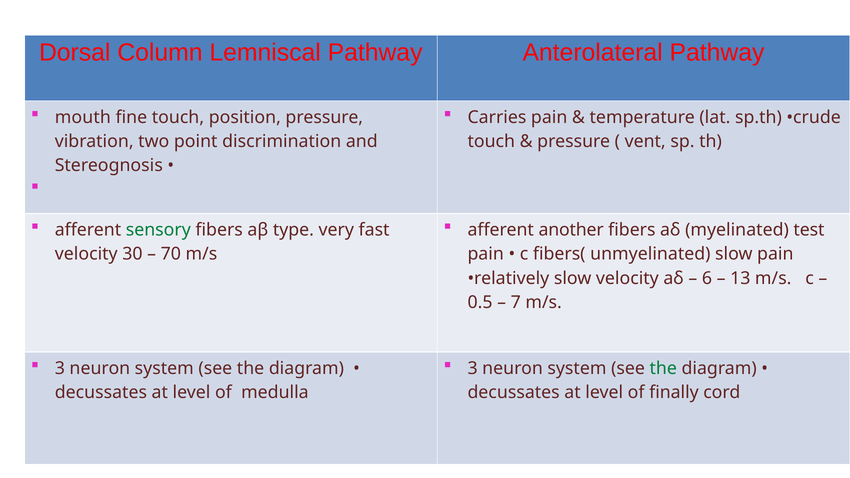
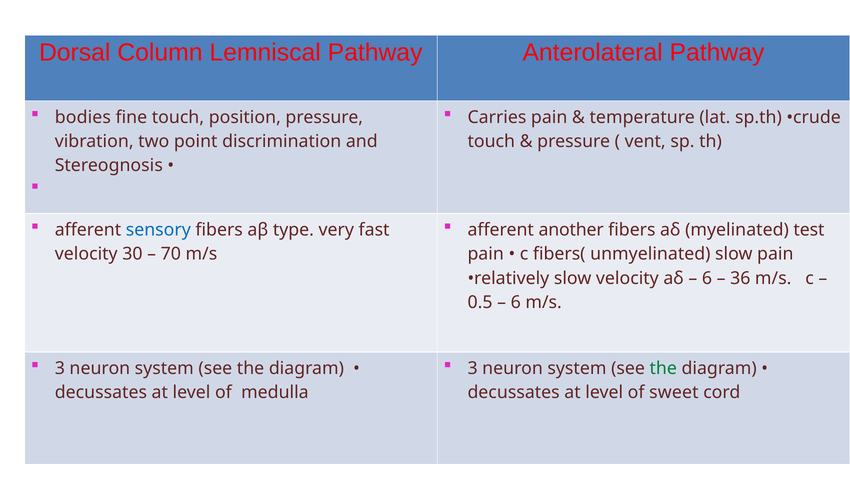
mouth: mouth -> bodies (83, 117)
sensory colour: green -> blue (158, 230)
13: 13 -> 36 (740, 278)
7: 7 -> 6 (516, 302)
finally: finally -> sweet (674, 393)
